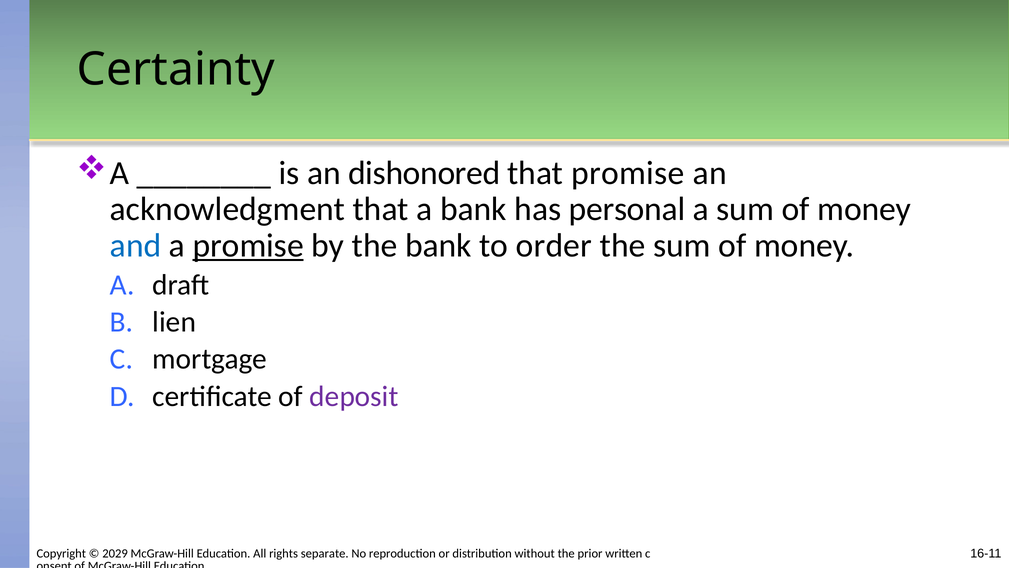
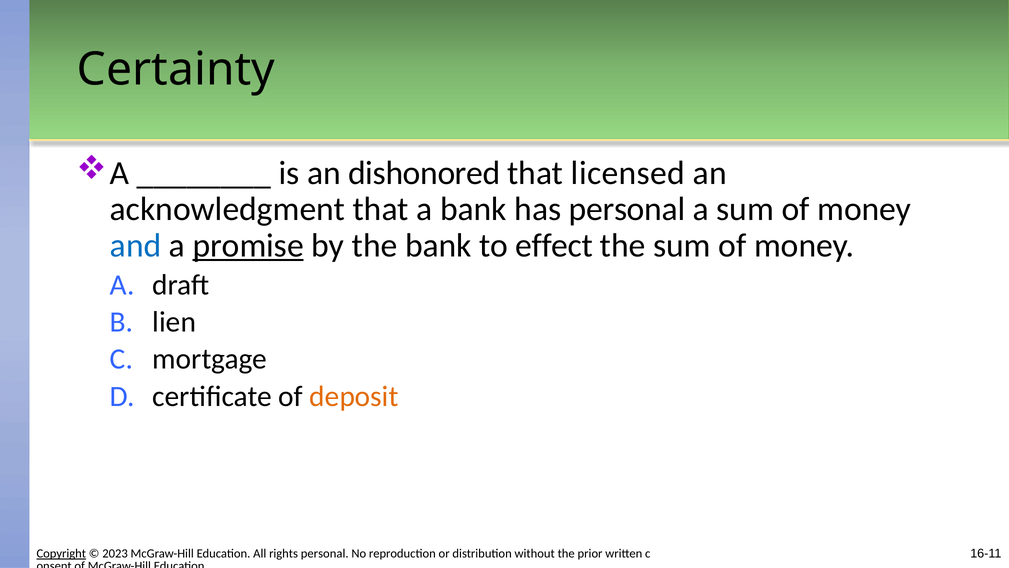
that promise: promise -> licensed (628, 173)
order: order -> effect (554, 246)
deposit colour: purple -> orange (354, 396)
Copyright underline: none -> present (61, 553)
2029: 2029 -> 2023 (115, 553)
rights separate: separate -> personal (325, 553)
